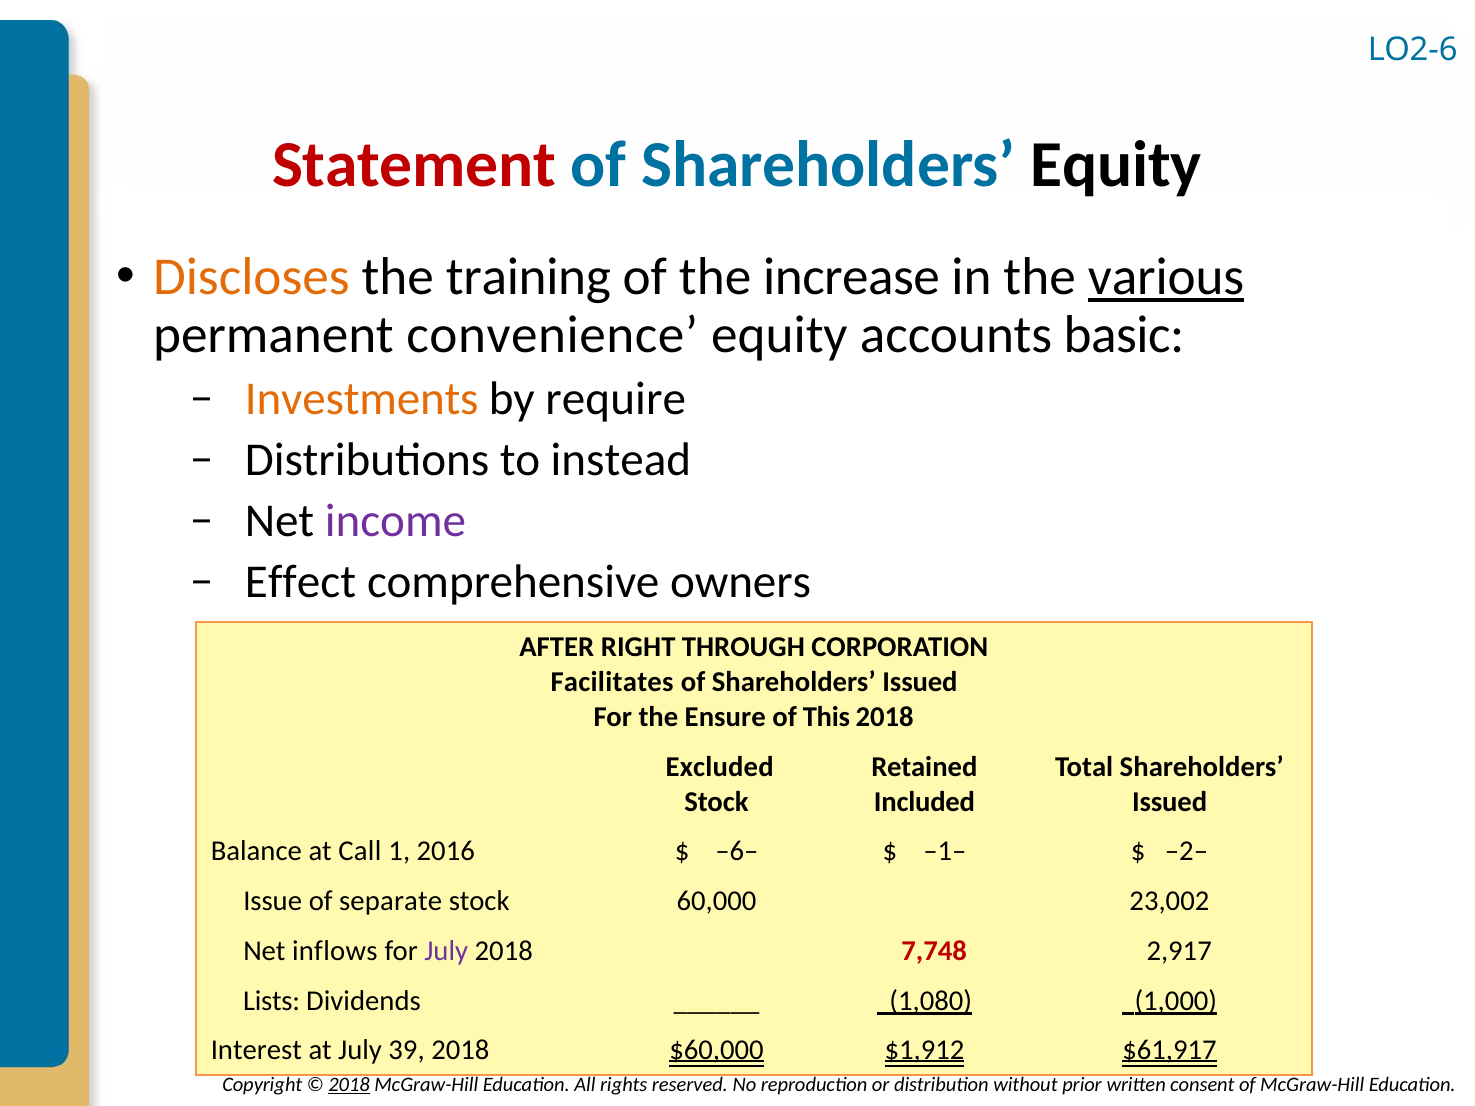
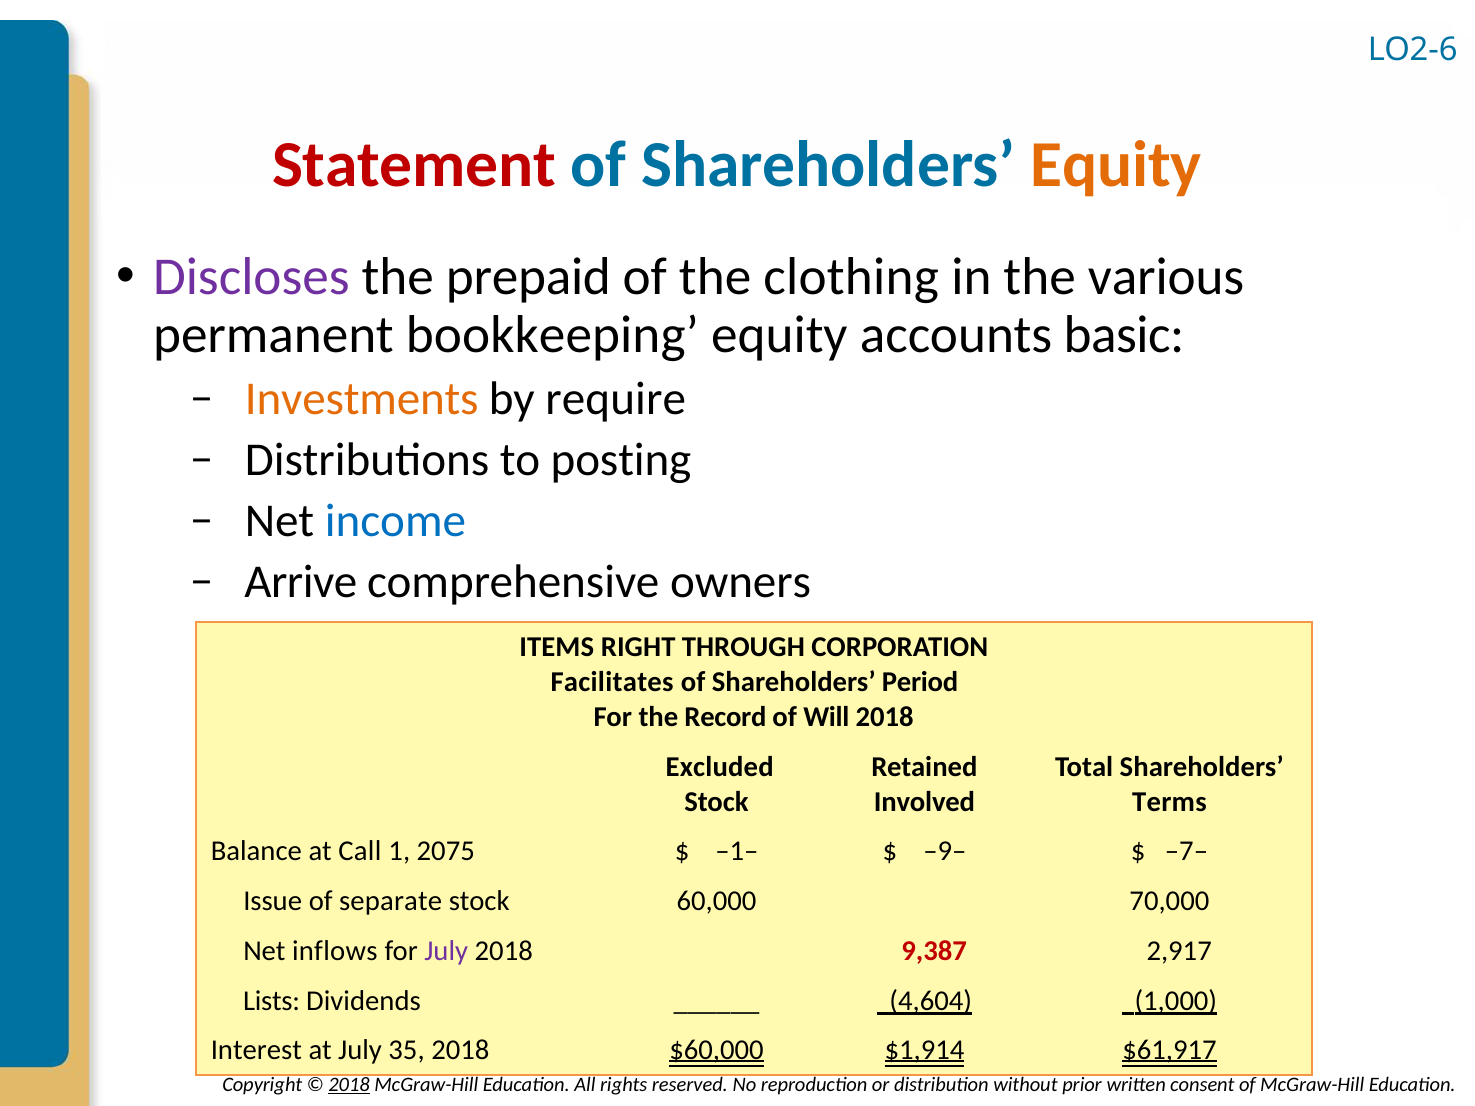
Equity colour: black -> orange (1116, 165)
Discloses colour: orange -> purple (251, 277)
training: training -> prepaid (528, 277)
increase: increase -> clothing (851, 277)
various underline: present -> none (1166, 277)
convenience: convenience -> bookkeeping (552, 335)
instead: instead -> posting (621, 460)
income colour: purple -> blue (395, 521)
Effect: Effect -> Arrive (301, 582)
AFTER: AFTER -> ITEMS (557, 648)
of Shareholders Issued: Issued -> Period (920, 682)
Ensure: Ensure -> Record (725, 717)
This: This -> Will (826, 717)
Included: Included -> Involved (924, 802)
Issued: Issued -> Terms (1169, 802)
2016: 2016 -> 2075 (446, 852)
–6–: –6– -> –1– (737, 852)
–1–: –1– -> –9– (945, 852)
–2–: –2– -> –7– (1187, 852)
23,002: 23,002 -> 70,000 (1169, 901)
7,748: 7,748 -> 9,387 (934, 951)
1,080: 1,080 -> 4,604 (931, 1001)
39: 39 -> 35 (407, 1051)
$1,912: $1,912 -> $1,914 (924, 1051)
